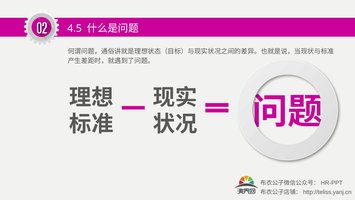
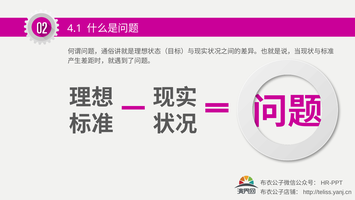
4.5: 4.5 -> 4.1 (75, 28)
